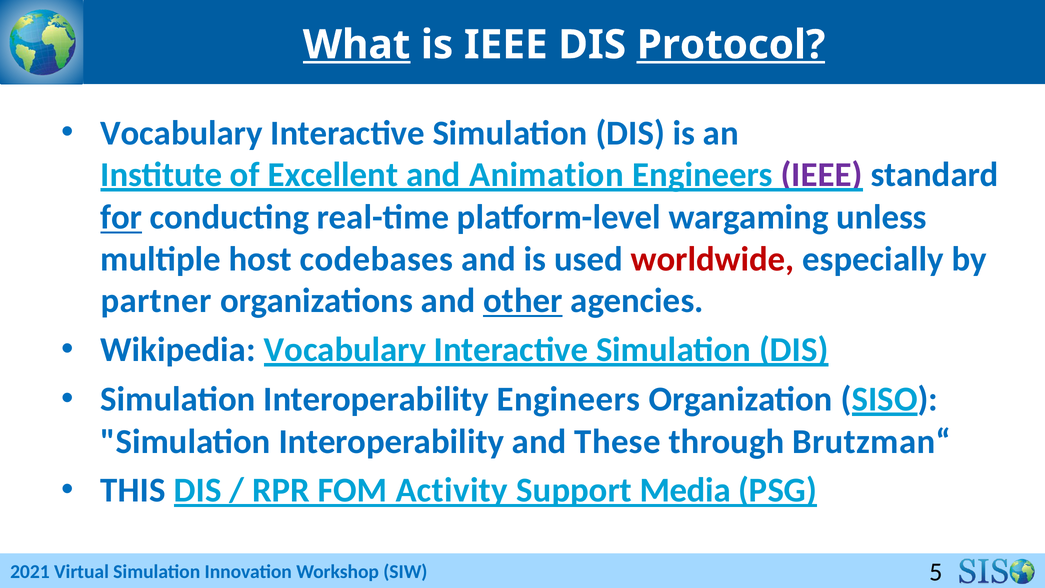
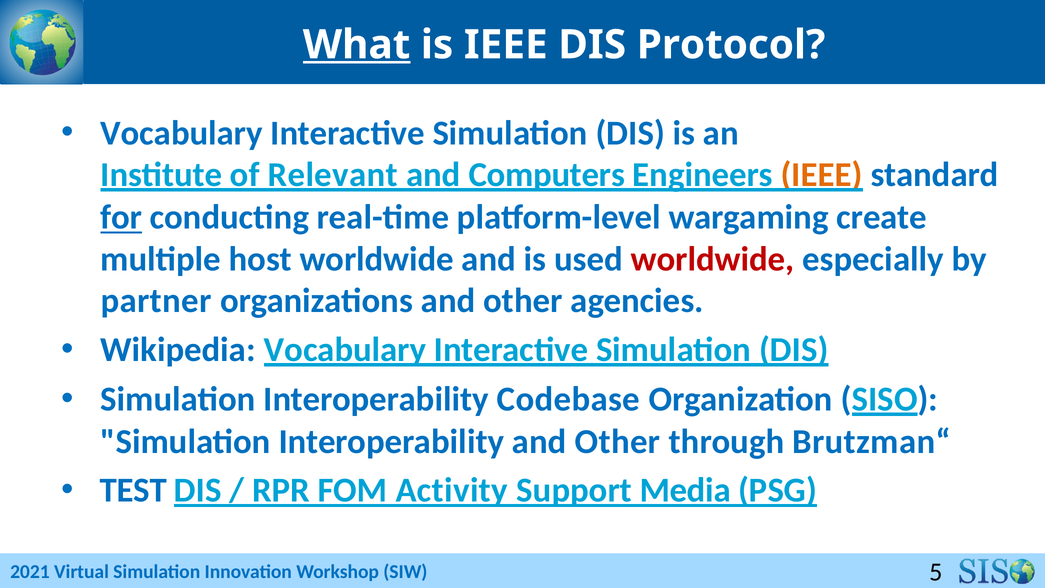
Protocol underline: present -> none (731, 45)
Excellent: Excellent -> Relevant (333, 175)
Animation: Animation -> Computers (547, 175)
IEEE colour: purple -> orange (821, 175)
unless: unless -> create (882, 217)
host codebases: codebases -> worldwide (377, 259)
other underline: present -> none (523, 301)
Interoperability Engineers: Engineers -> Codebase (568, 399)
Interoperability and These: These -> Other (618, 442)
THIS: THIS -> TEST (133, 490)
